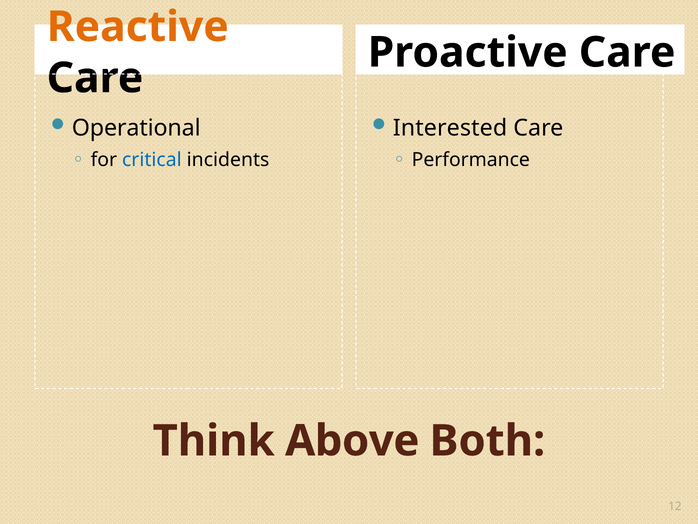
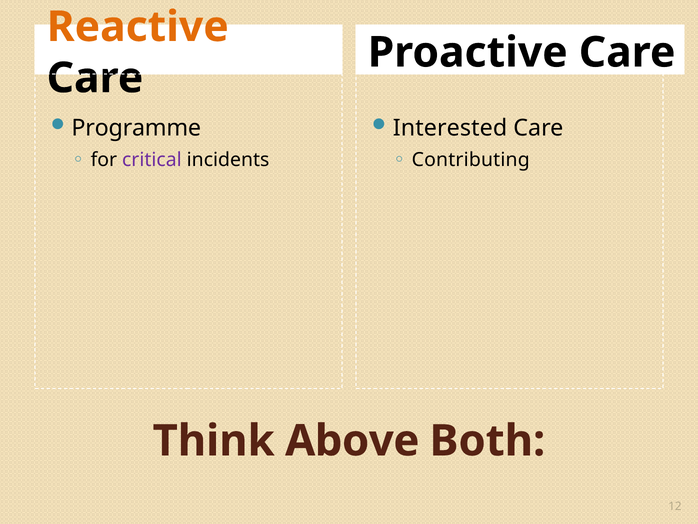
Operational: Operational -> Programme (136, 128)
critical colour: blue -> purple (152, 160)
Performance: Performance -> Contributing (471, 160)
